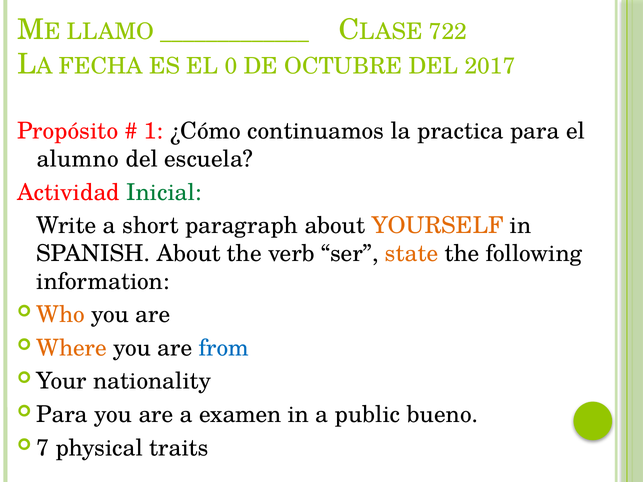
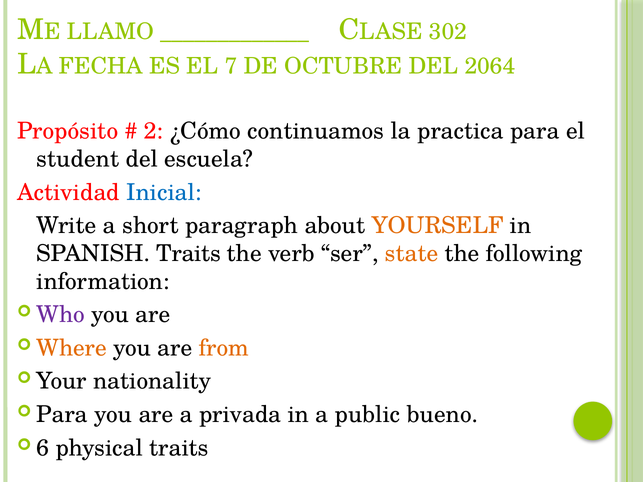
722: 722 -> 302 (448, 32)
0: 0 -> 7 (231, 66)
2017: 2017 -> 2064 (490, 66)
1: 1 -> 2 (154, 131)
alumno: alumno -> student (78, 159)
Inicial colour: green -> blue (164, 193)
SPANISH About: About -> Traits (189, 254)
Who colour: orange -> purple (61, 315)
from colour: blue -> orange (224, 348)
examen: examen -> privada (240, 415)
7: 7 -> 6 (43, 448)
